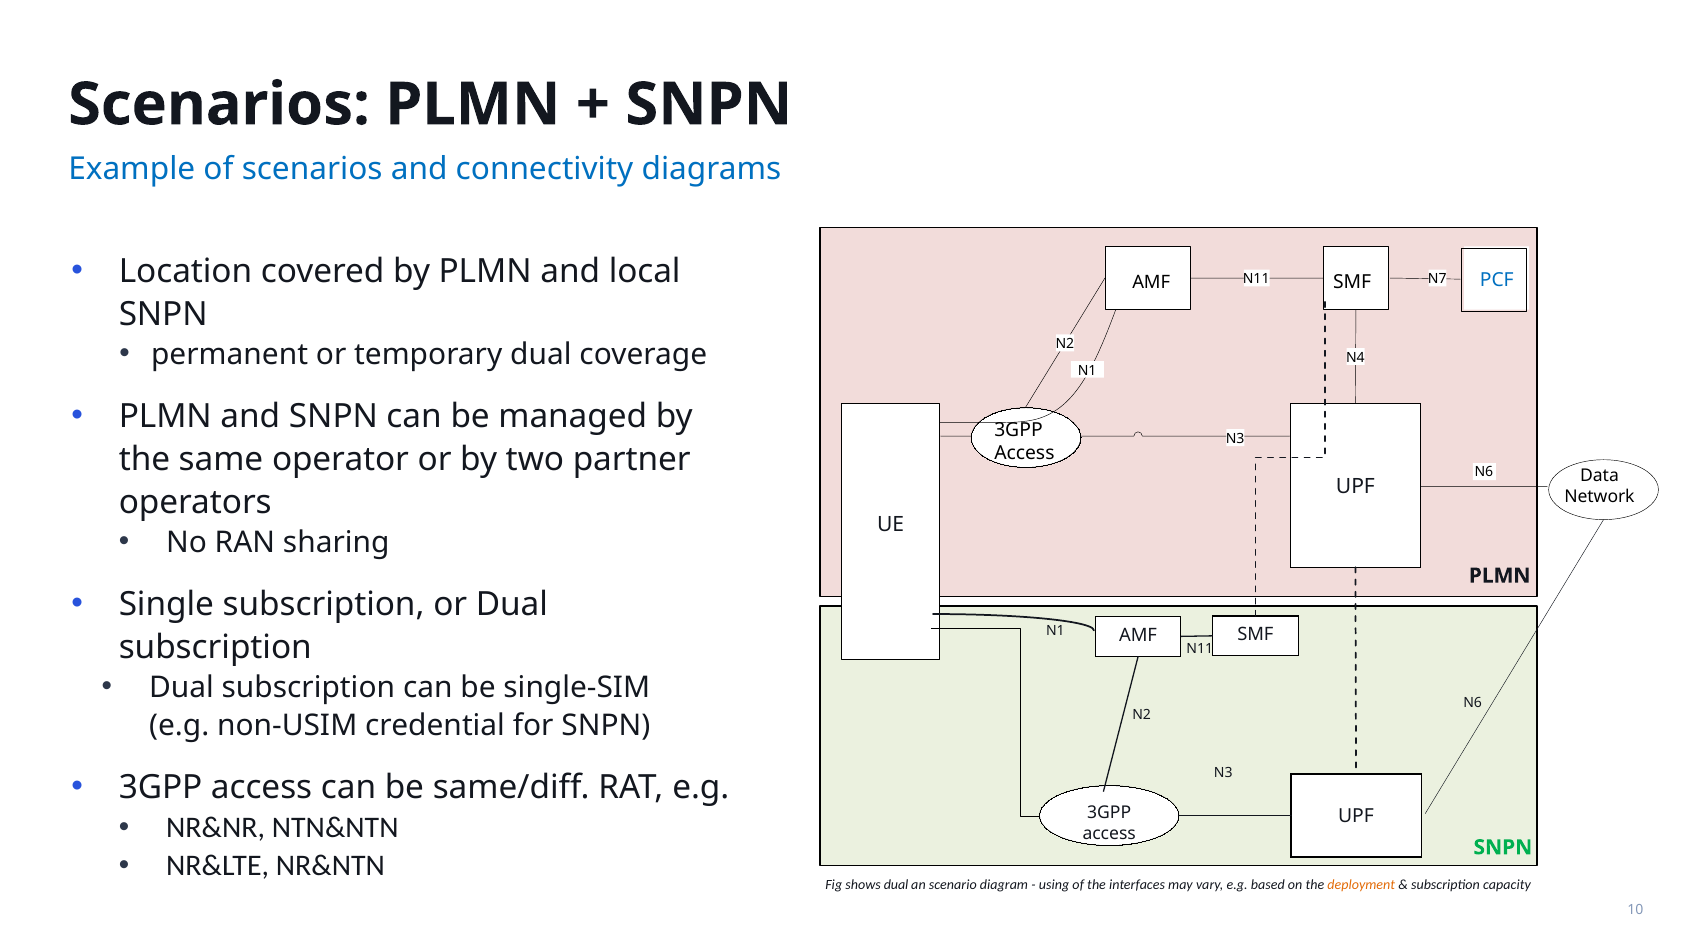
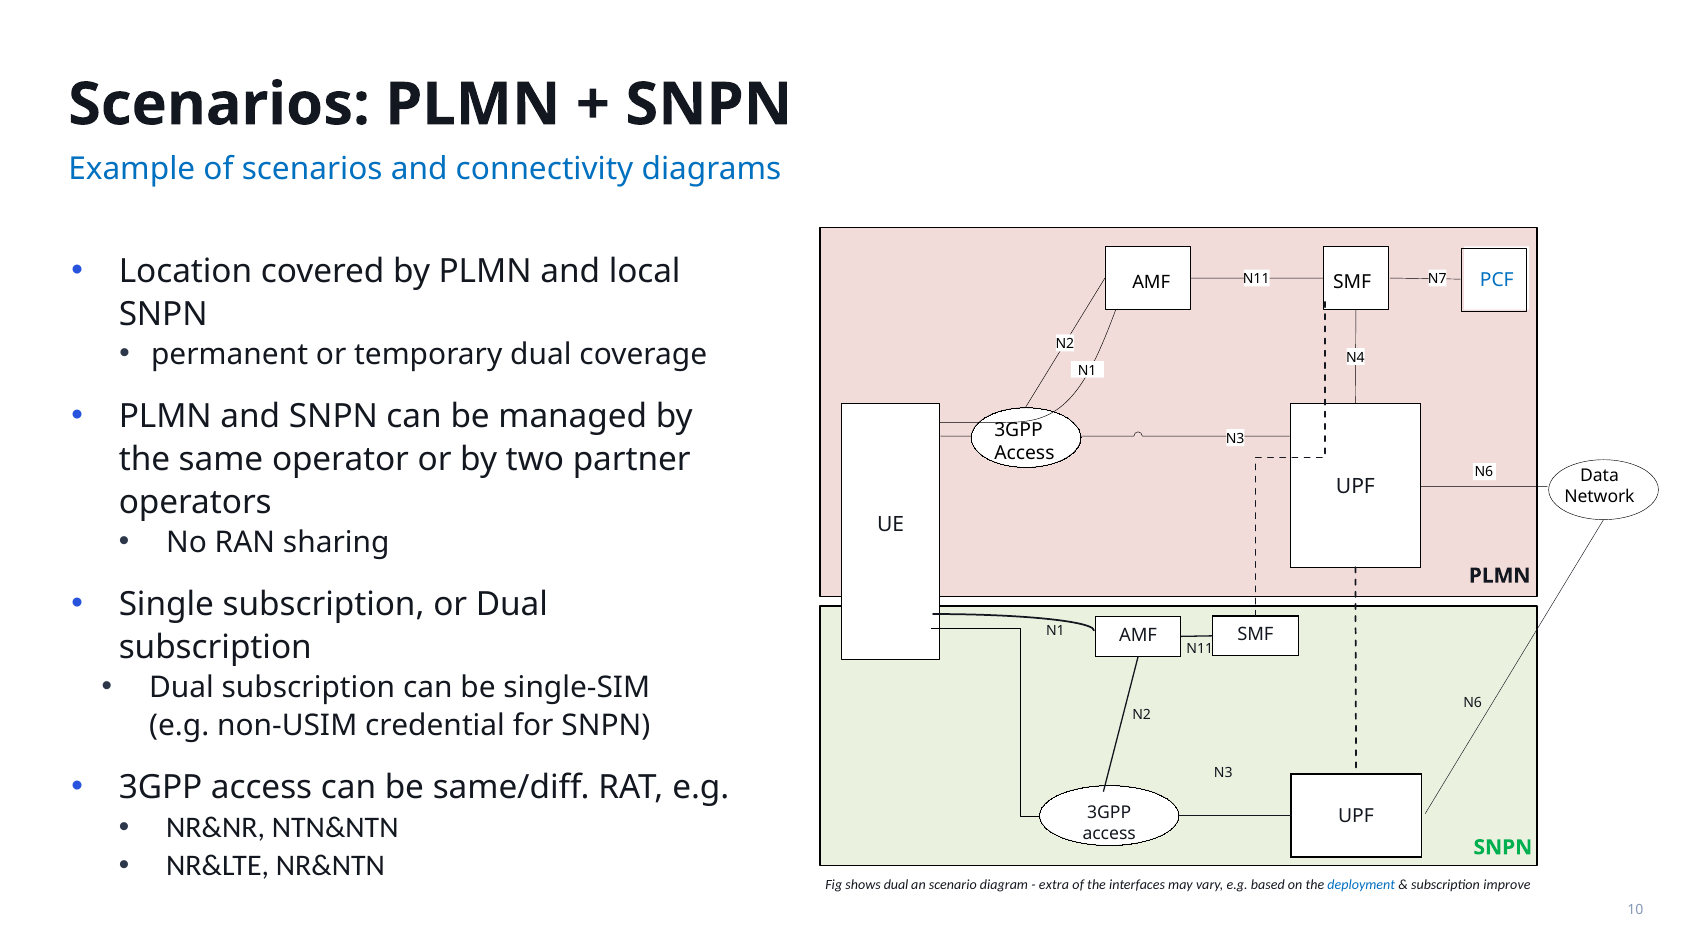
using: using -> extra (1054, 885)
deployment colour: orange -> blue (1361, 885)
capacity: capacity -> improve (1507, 885)
